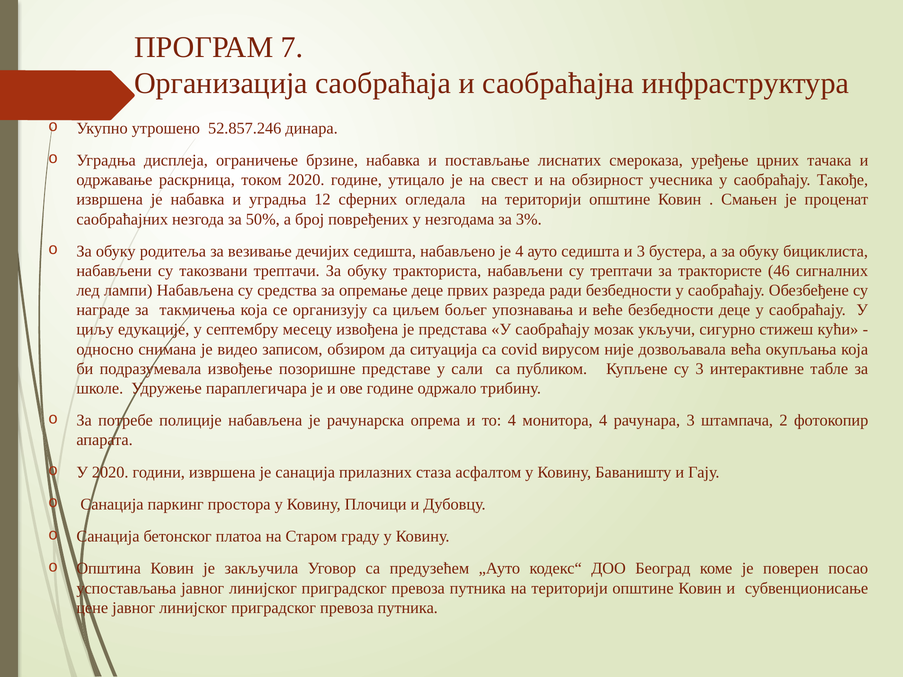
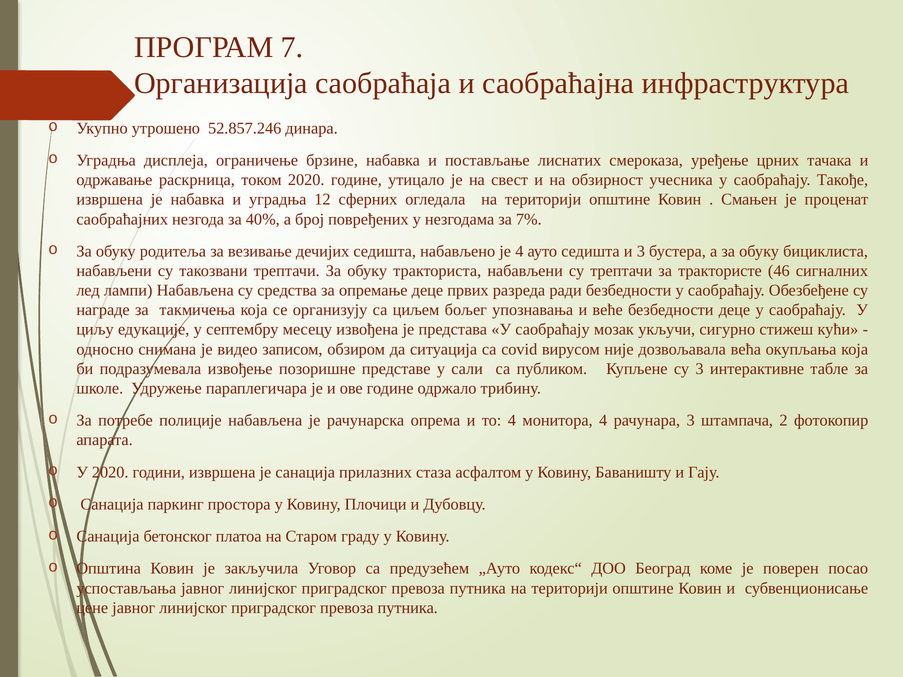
50%: 50% -> 40% (263, 219)
3%: 3% -> 7% (529, 219)
